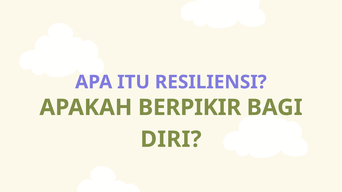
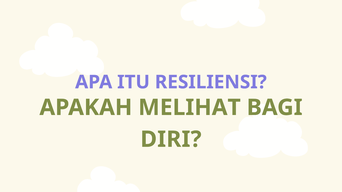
BERPIKIR: BERPIKIR -> MELIHAT (189, 108)
